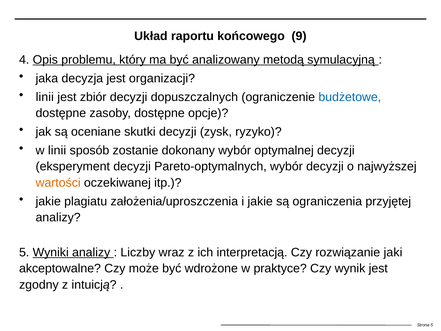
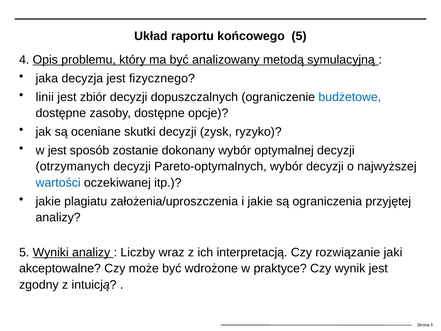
końcowego 9: 9 -> 5 (299, 36)
organizacji: organizacji -> fizycznego (162, 78)
w linii: linii -> jest (57, 150)
eksperyment: eksperyment -> otrzymanych (73, 166)
wartości colour: orange -> blue (58, 183)
